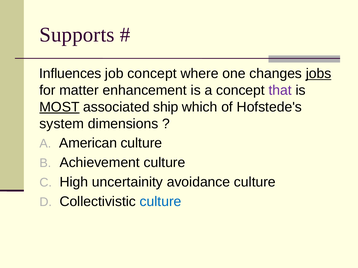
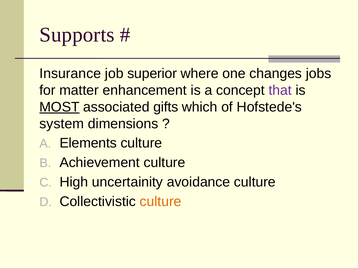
Influences: Influences -> Insurance (70, 74)
job concept: concept -> superior (152, 74)
jobs underline: present -> none (319, 74)
ship: ship -> gifts (166, 107)
American: American -> Elements (88, 143)
culture colour: blue -> orange (161, 202)
